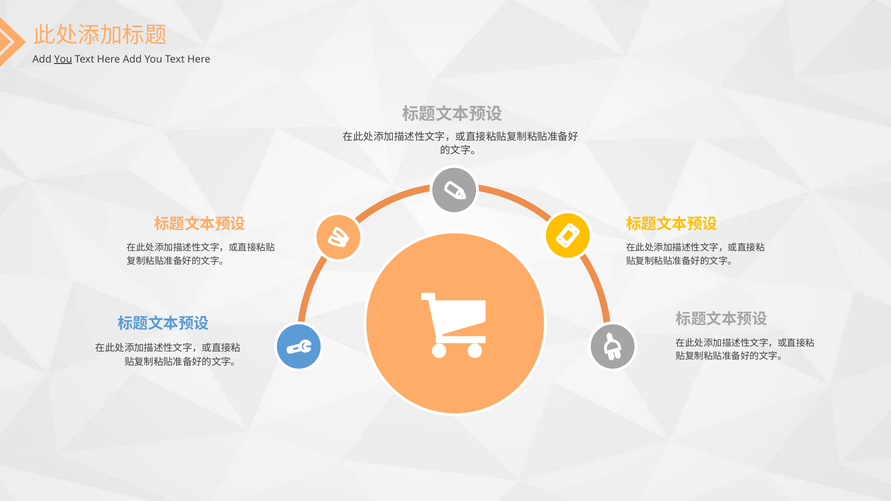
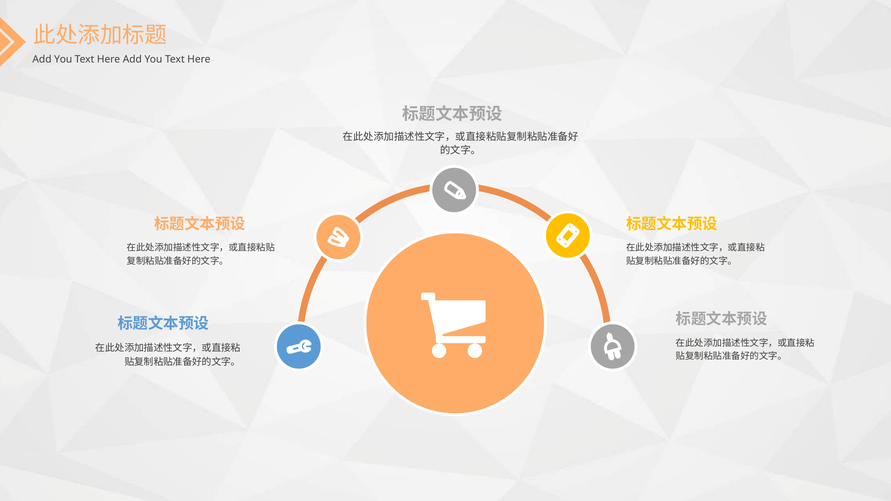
You underline: present -> none (63, 59)
